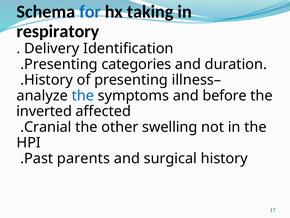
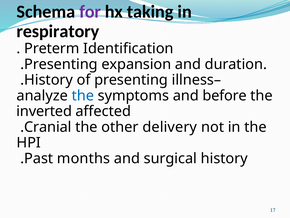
for colour: blue -> purple (90, 12)
Delivery: Delivery -> Preterm (52, 48)
categories: categories -> expansion (136, 64)
swelling: swelling -> delivery (170, 127)
parents: parents -> months (84, 158)
